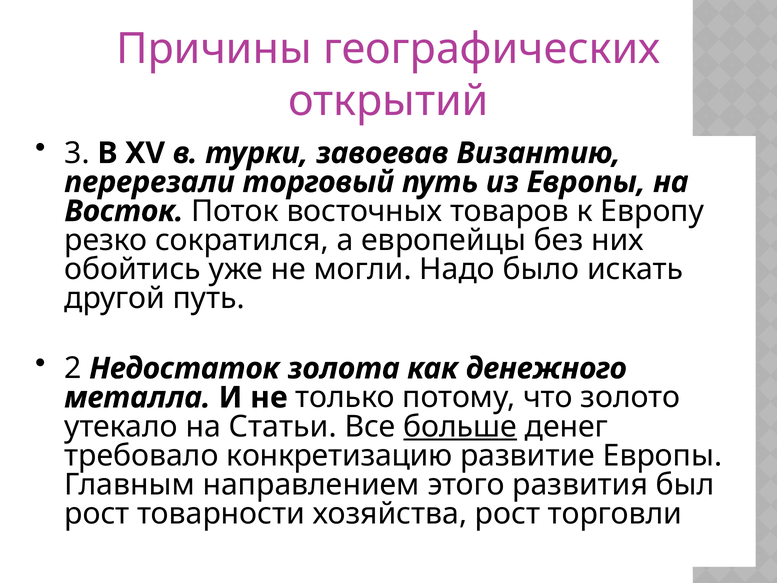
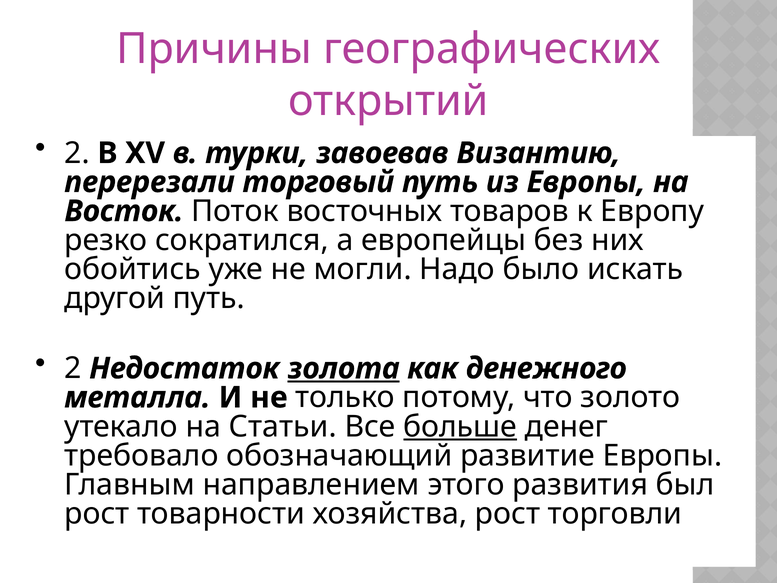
3: 3 -> 2 (77, 153)
золота underline: none -> present (344, 368)
конкретизацию: конкретизацию -> обозначающий (339, 455)
